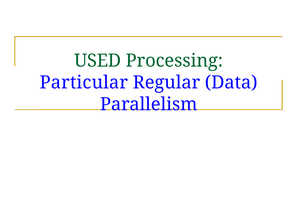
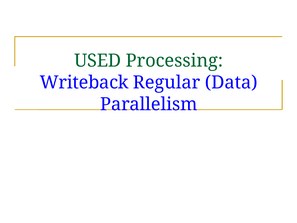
Particular: Particular -> Writeback (84, 82)
